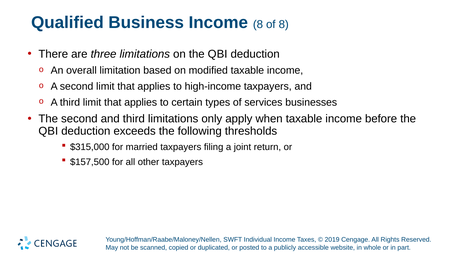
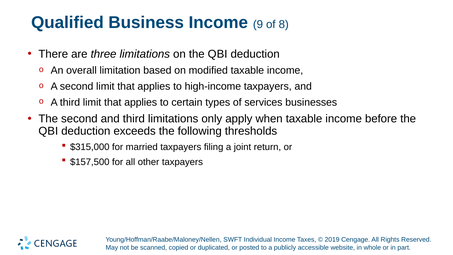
Income 8: 8 -> 9 (258, 24)
